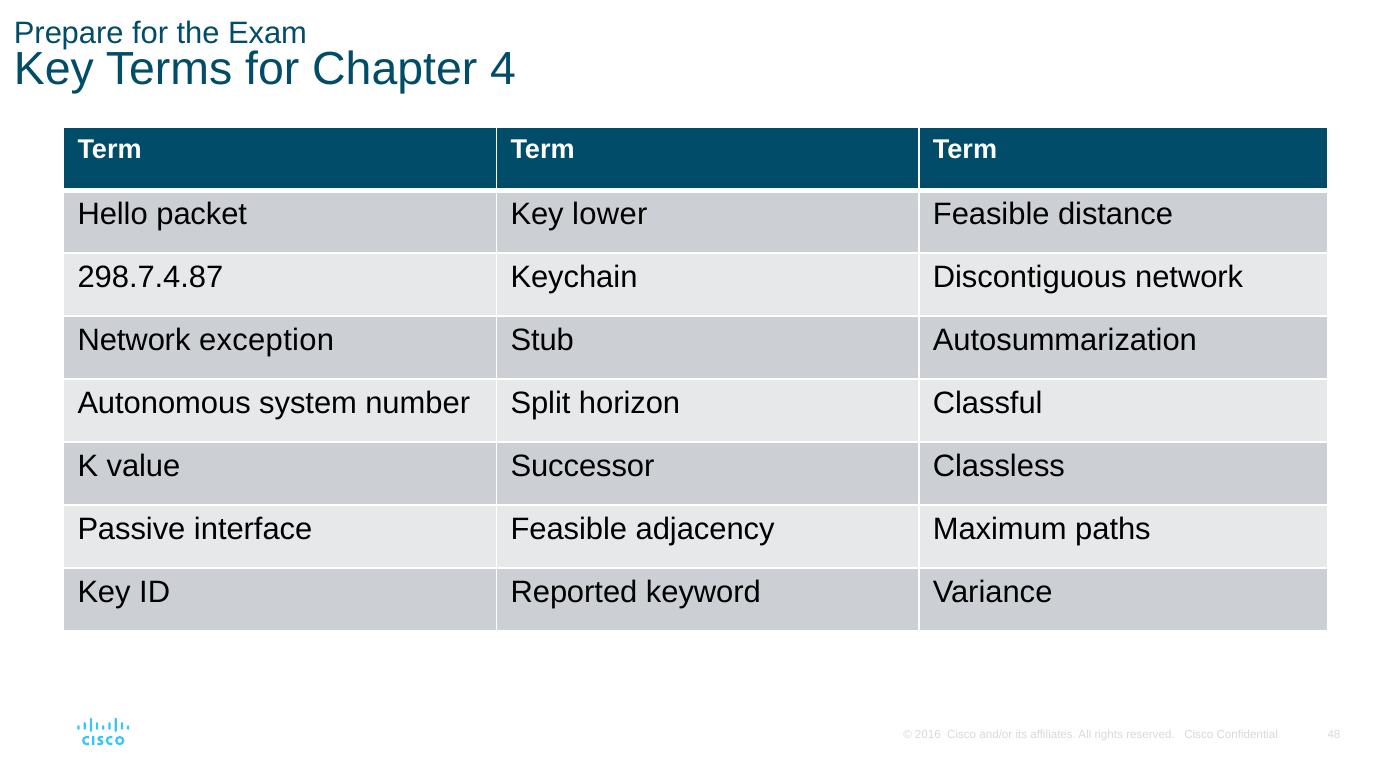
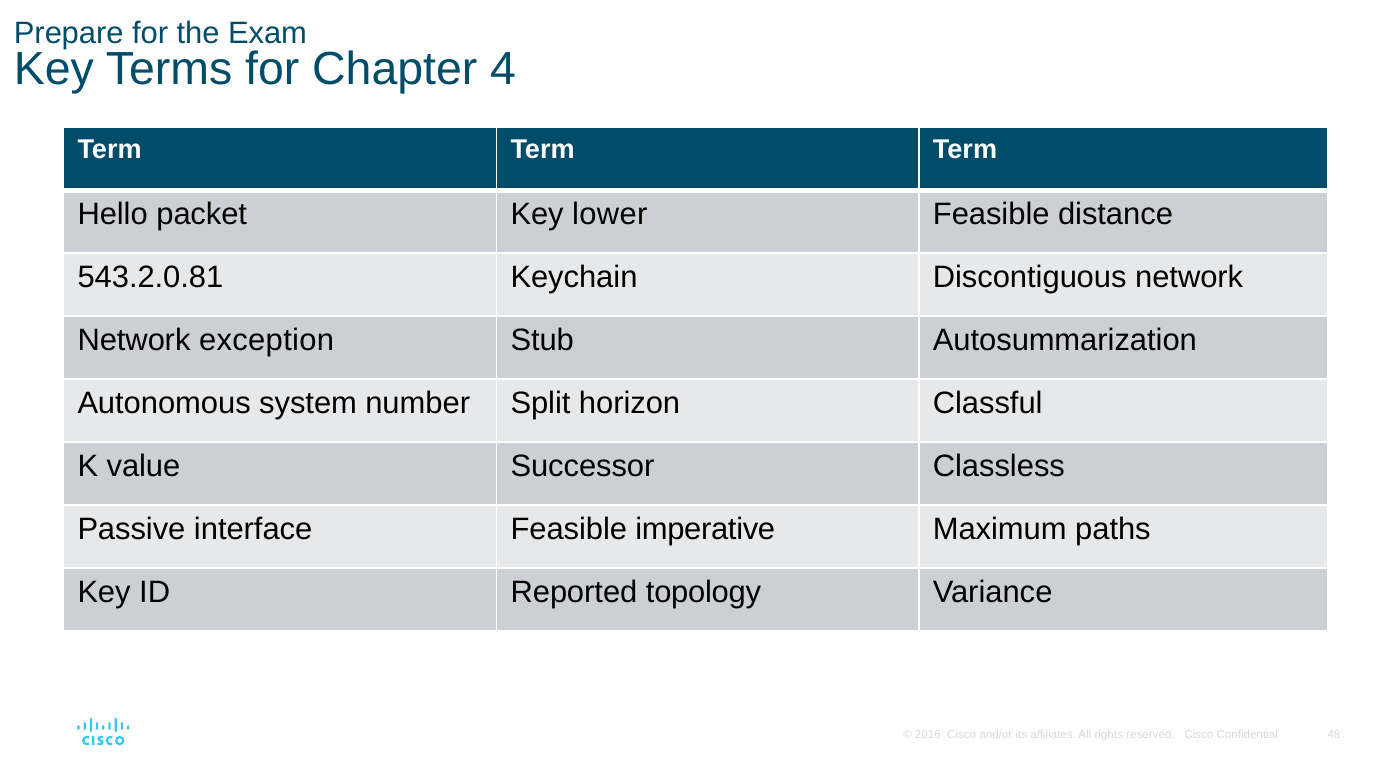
298.7.4.87: 298.7.4.87 -> 543.2.0.81 (150, 278)
adjacency: adjacency -> imperative (705, 530)
keyword: keyword -> topology (703, 593)
